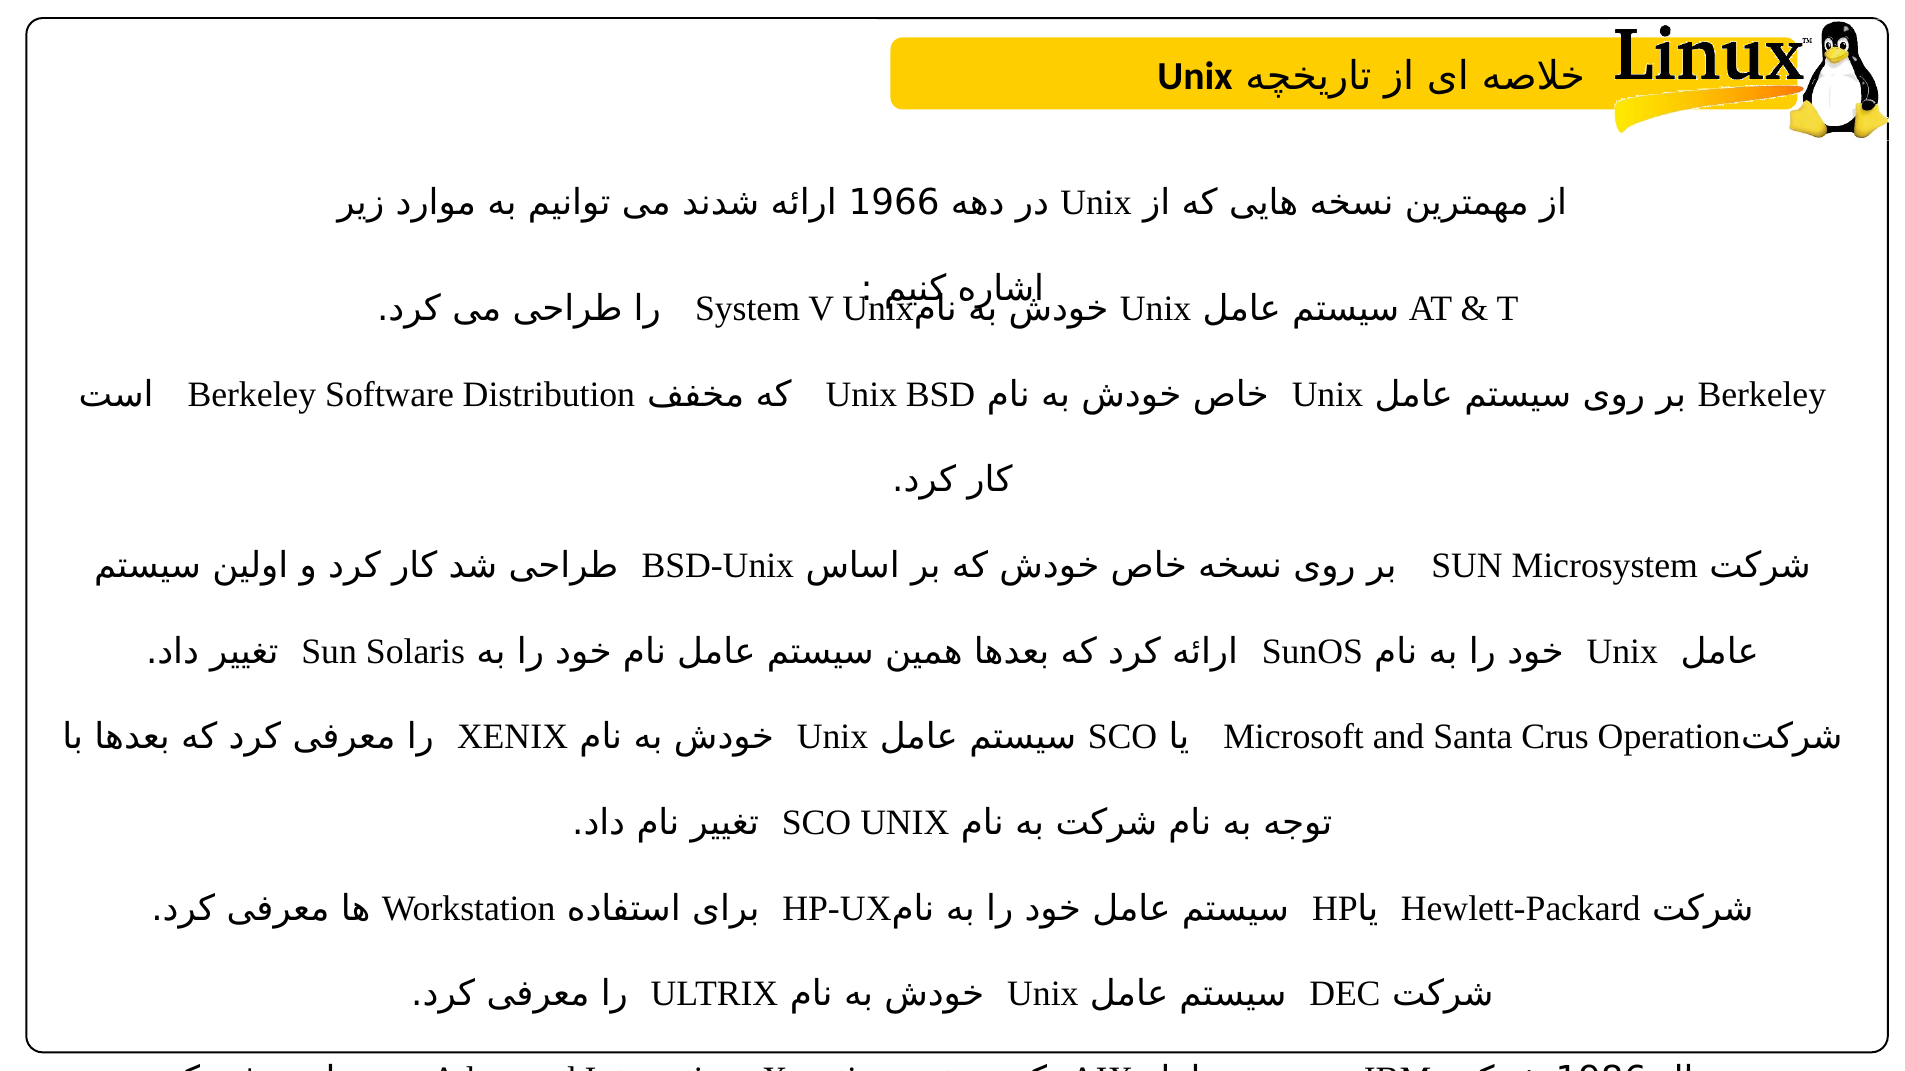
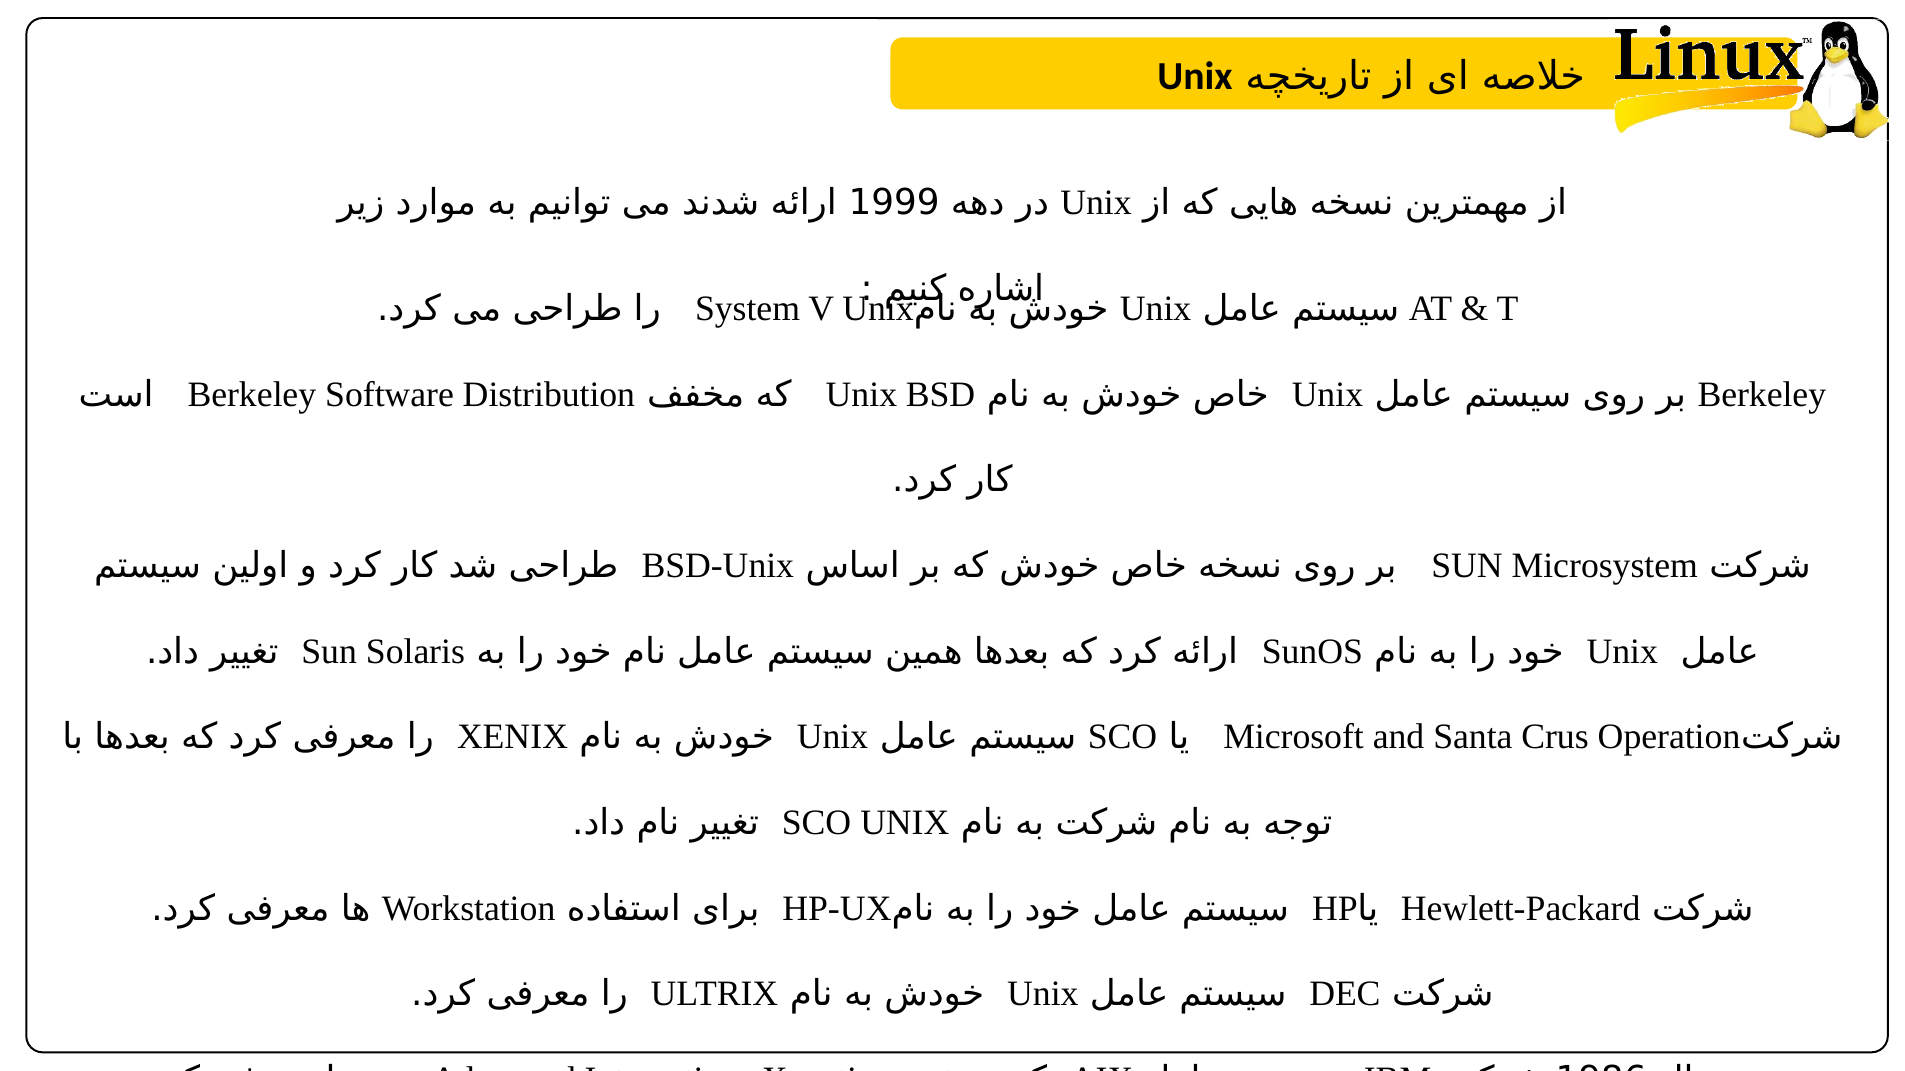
1966: 1966 -> 1999 (894, 203)
